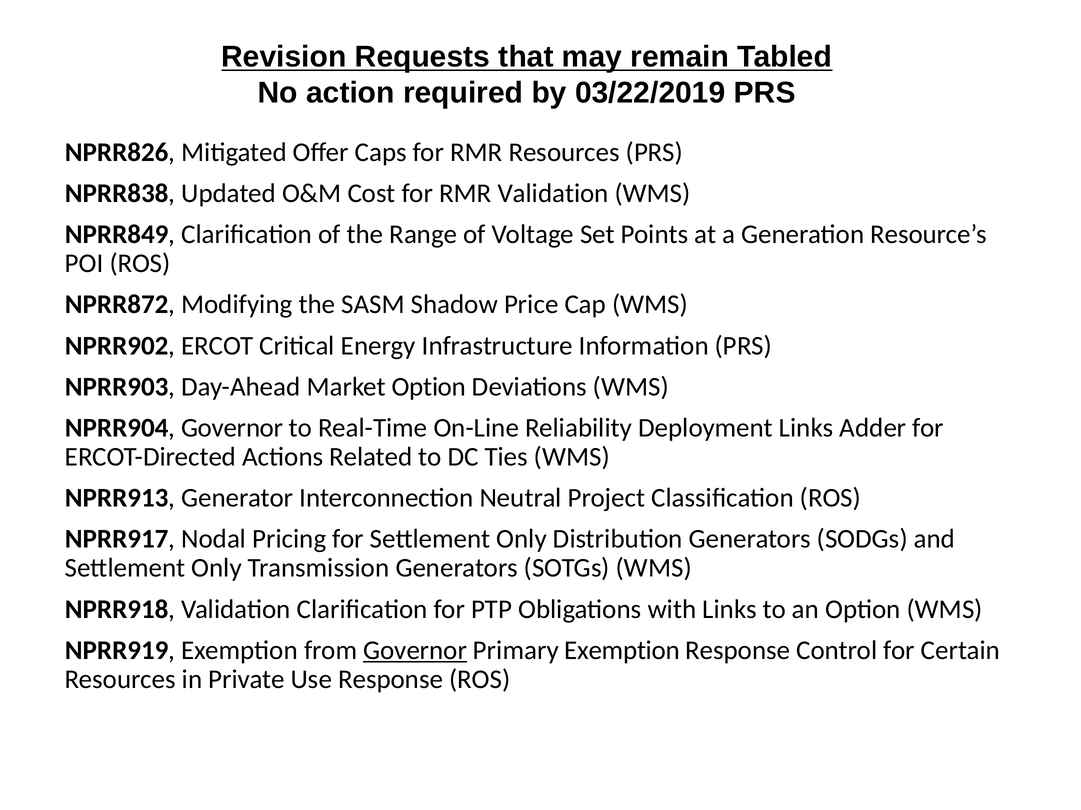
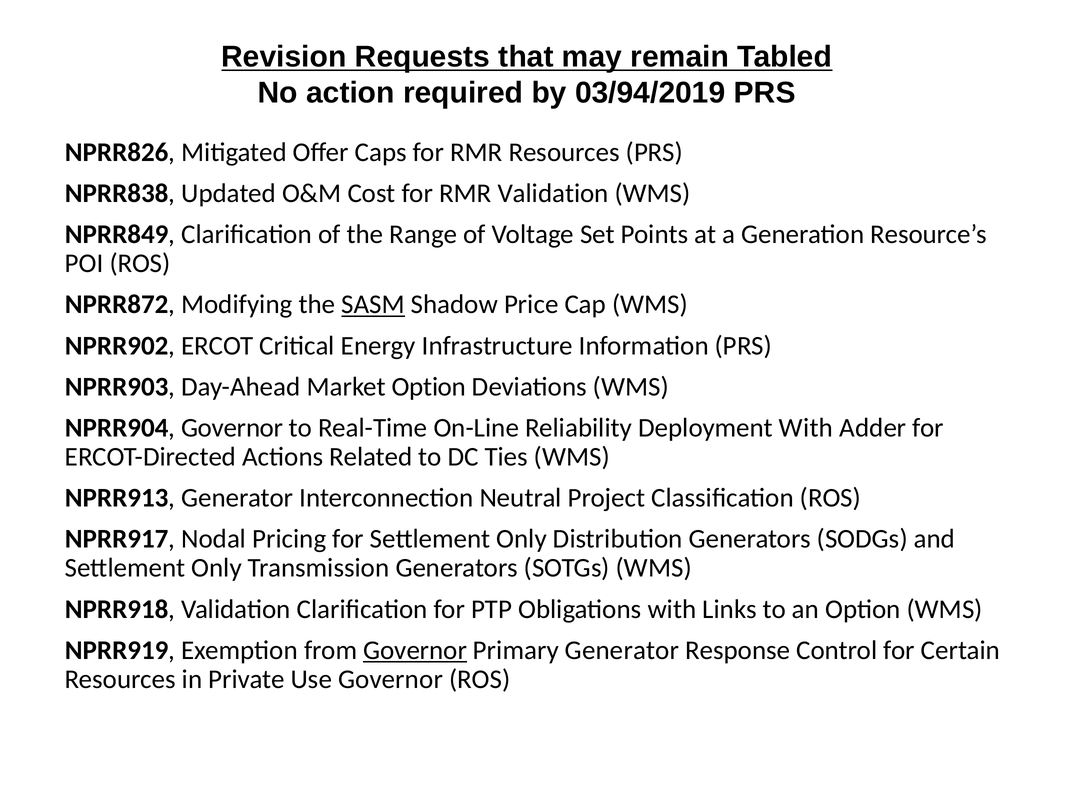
03/22/2019: 03/22/2019 -> 03/94/2019 (650, 93)
SASM underline: none -> present (373, 305)
Deployment Links: Links -> With (806, 428)
Primary Exemption: Exemption -> Generator (622, 651)
Use Response: Response -> Governor (391, 680)
